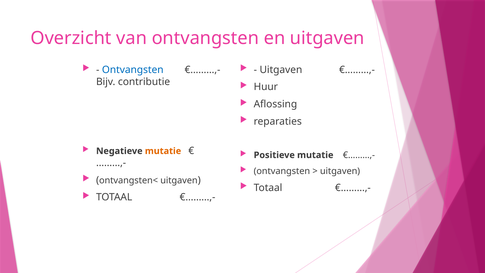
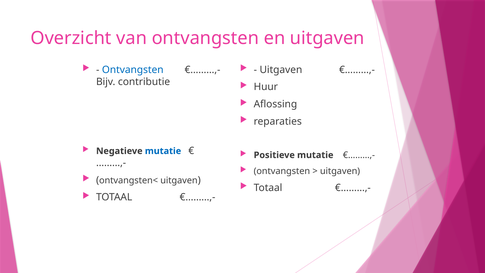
mutatie colour: orange -> blue (163, 151)
